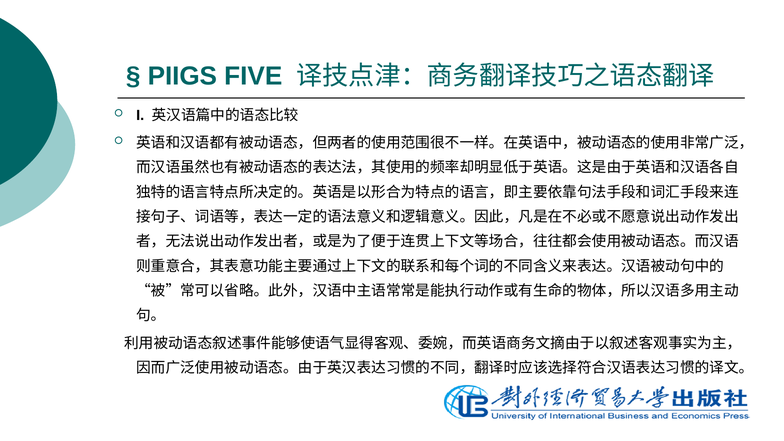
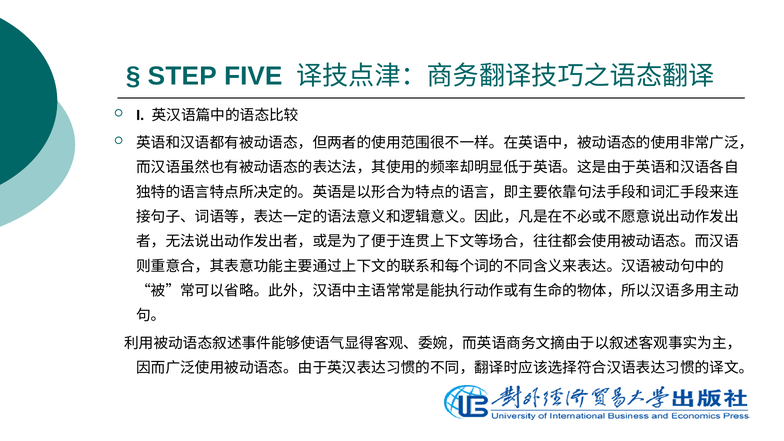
PIIGS: PIIGS -> STEP (182, 76)
